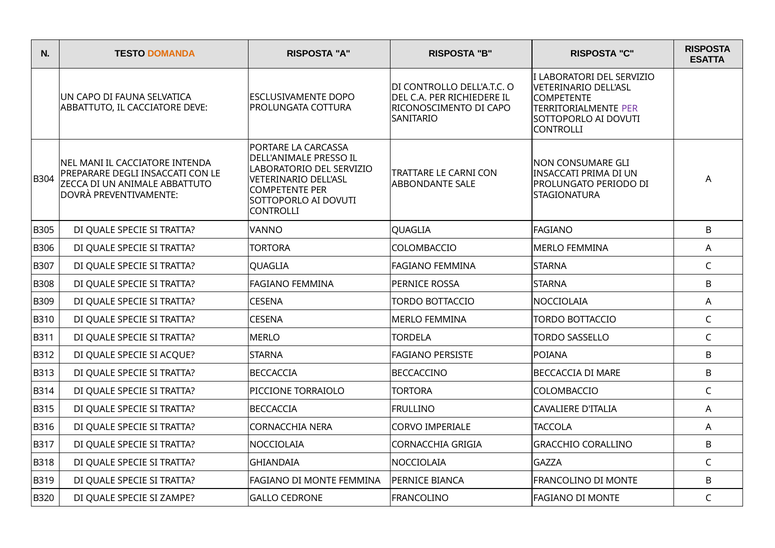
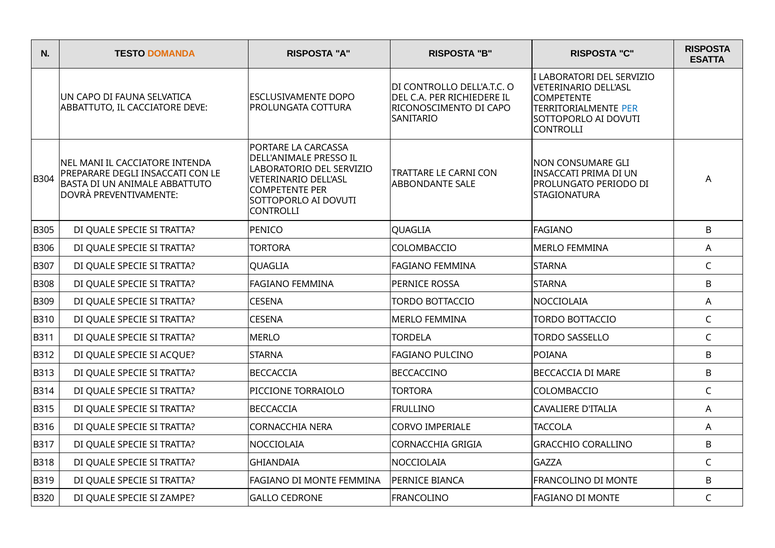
PER colour: purple -> blue (630, 109)
ZECCA: ZECCA -> BASTA (74, 184)
VANNO: VANNO -> PENICO (266, 230)
PERSISTE: PERSISTE -> PULCINO (454, 356)
